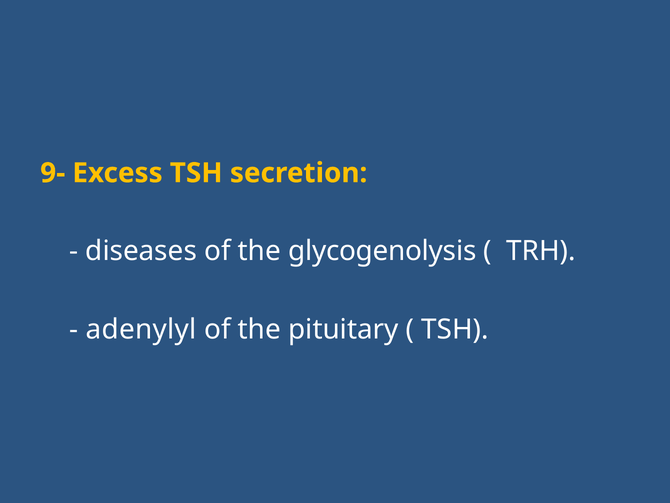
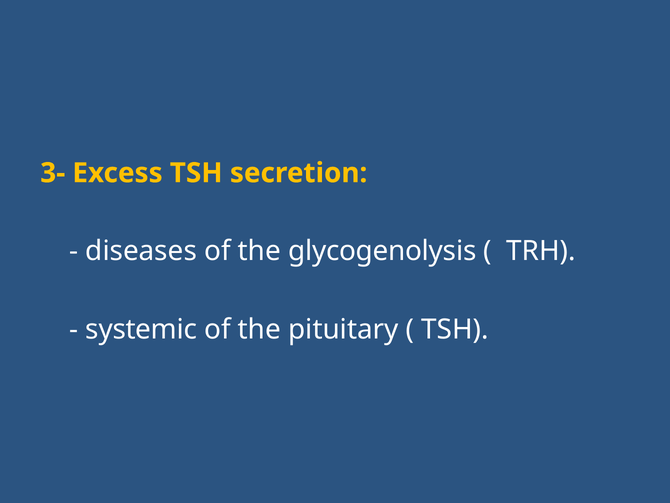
9-: 9- -> 3- (53, 173)
adenylyl: adenylyl -> systemic (141, 329)
